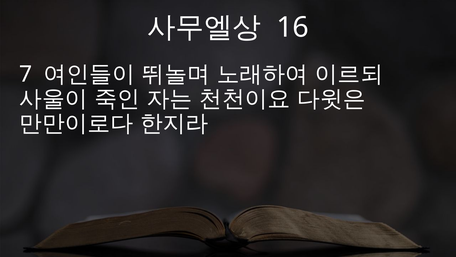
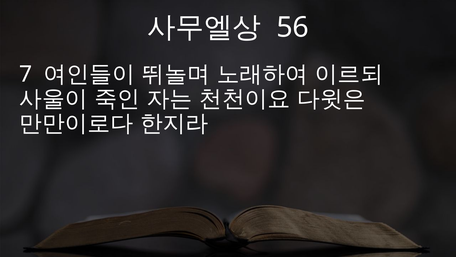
16: 16 -> 56 (293, 27)
